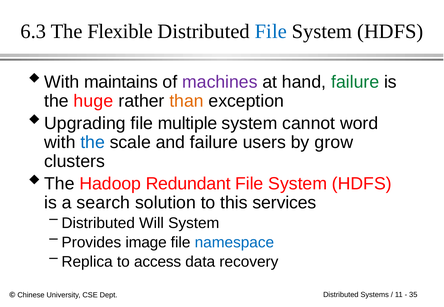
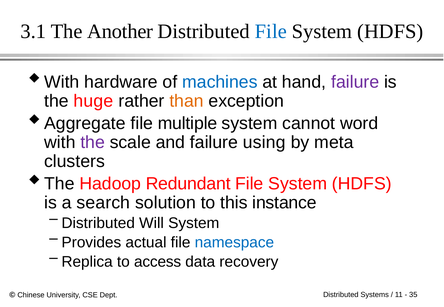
6.3: 6.3 -> 3.1 (33, 32)
Flexible: Flexible -> Another (120, 32)
maintains: maintains -> hardware (121, 82)
machines colour: purple -> blue (220, 82)
failure colour: green -> purple (355, 82)
Upgrading: Upgrading -> Aggregate (85, 123)
the colour: blue -> purple (93, 143)
users: users -> using (264, 143)
grow: grow -> meta (334, 143)
services: services -> instance (285, 203)
image: image -> actual (146, 243)
